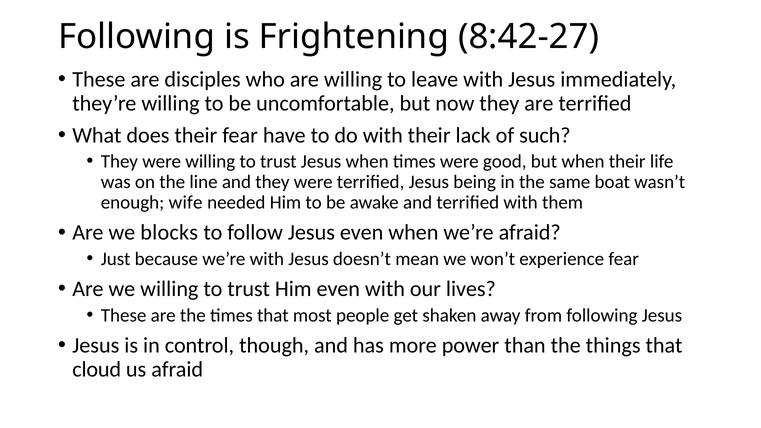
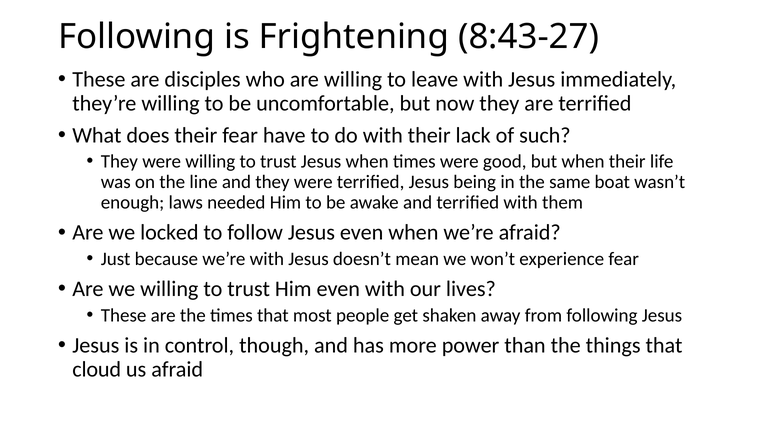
8:42-27: 8:42-27 -> 8:43-27 (529, 37)
wife: wife -> laws (186, 203)
blocks: blocks -> locked (169, 233)
